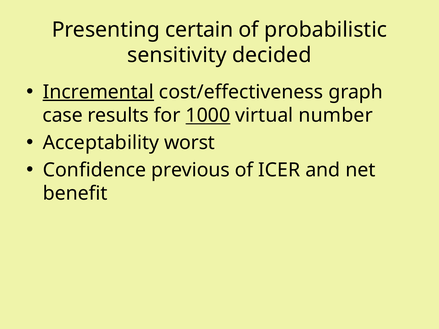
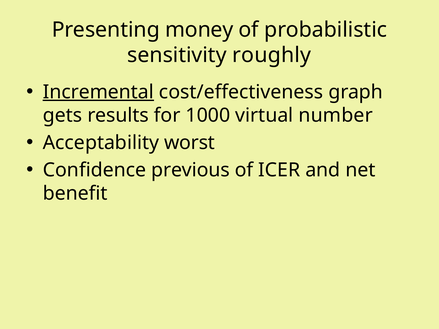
certain: certain -> money (199, 30)
decided: decided -> roughly (272, 55)
case: case -> gets (63, 116)
1000 underline: present -> none (208, 116)
